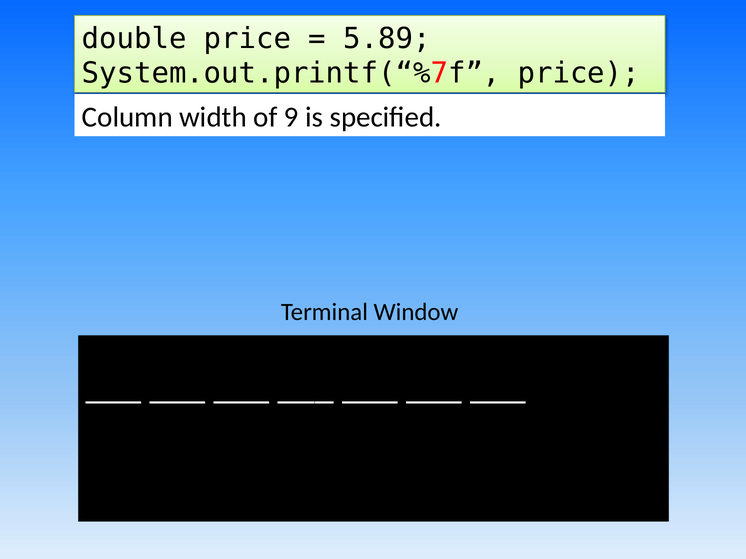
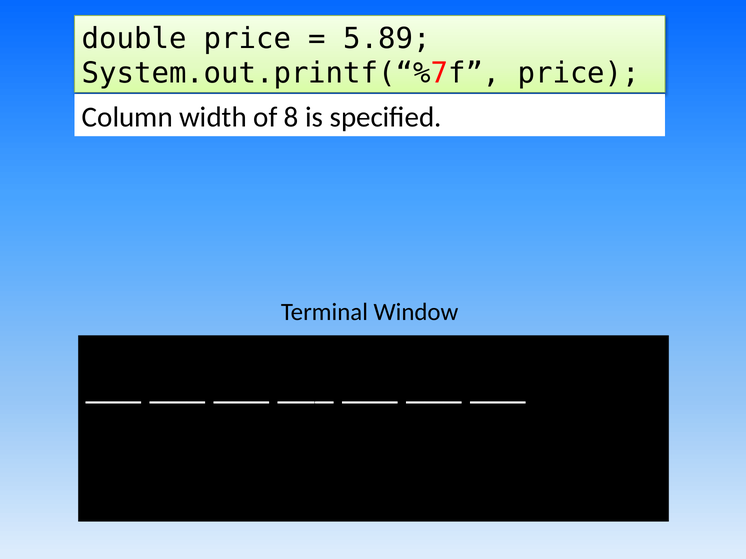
9: 9 -> 8 (291, 117)
